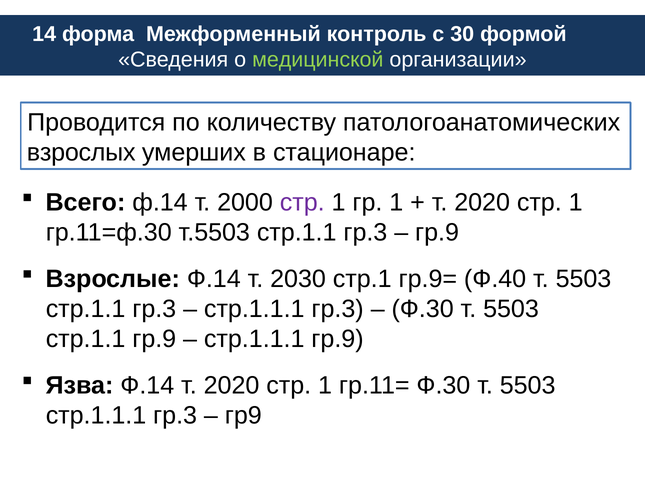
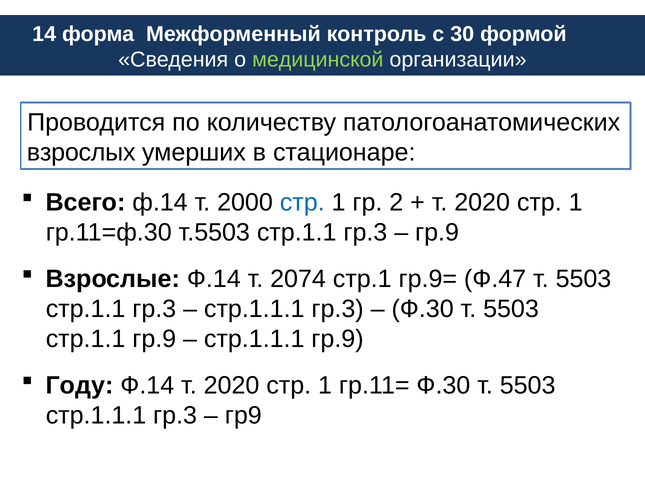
стр colour: purple -> blue (302, 202)
гр 1: 1 -> 2 (396, 202)
2030: 2030 -> 2074 (298, 279)
Ф.40: Ф.40 -> Ф.47 (495, 279)
Язва: Язва -> Году (80, 385)
